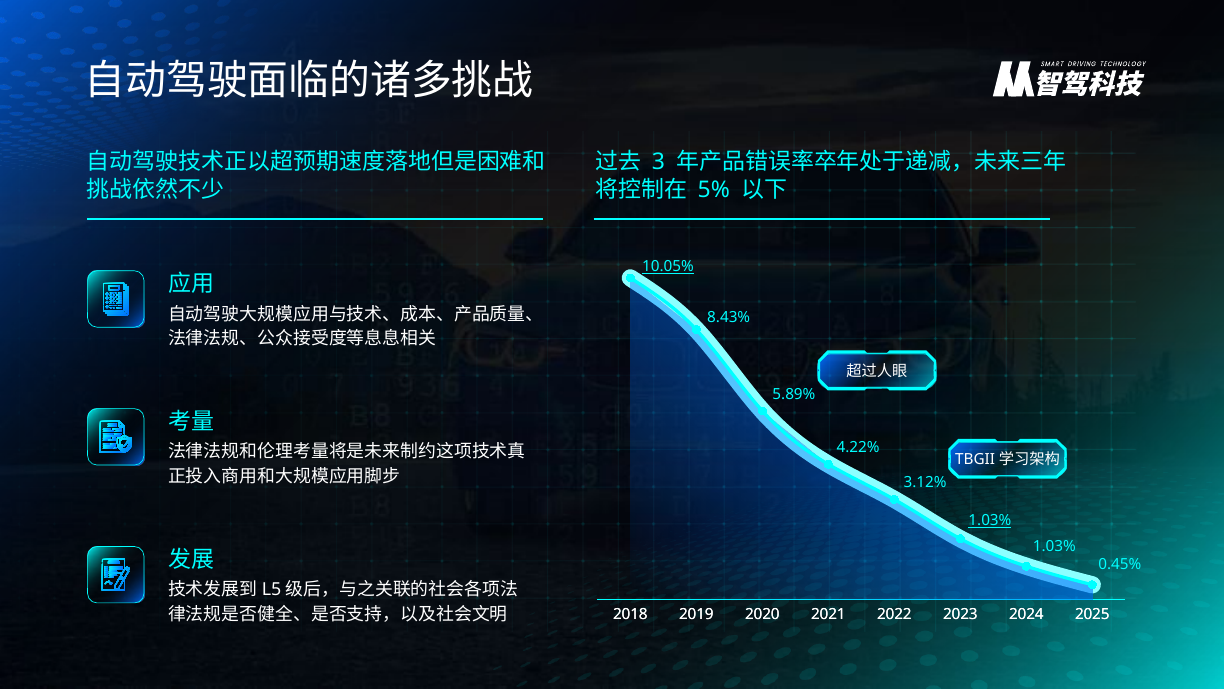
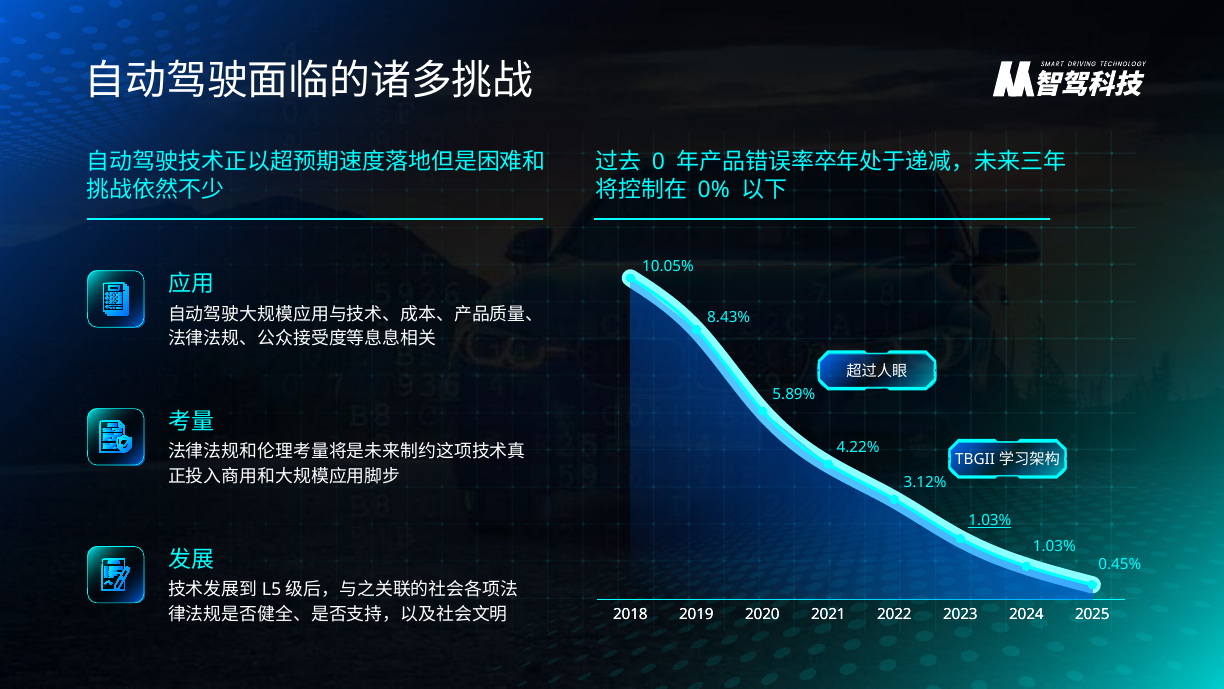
3: 3 -> 0 (658, 162)
5%: 5% -> 0% (714, 189)
10.05% underline: present -> none (668, 266)
